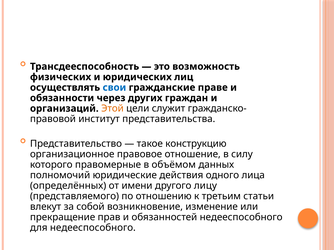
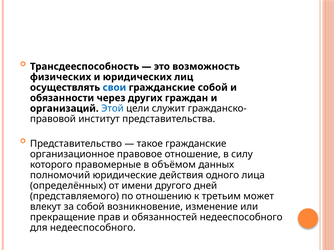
гражданские праве: праве -> собой (213, 88)
Этой colour: orange -> blue (112, 109)
такое конструкцию: конструкцию -> гражданские (196, 144)
лицу: лицу -> дней (205, 186)
статьи: статьи -> может (259, 197)
